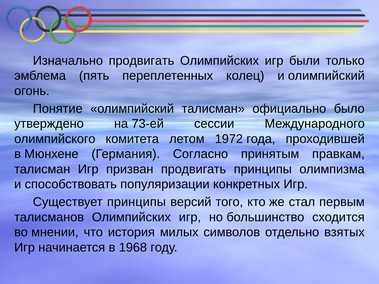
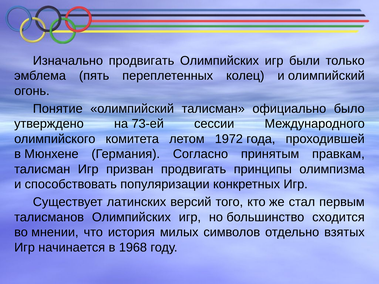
Существует принципы: принципы -> латинских (137, 202)
